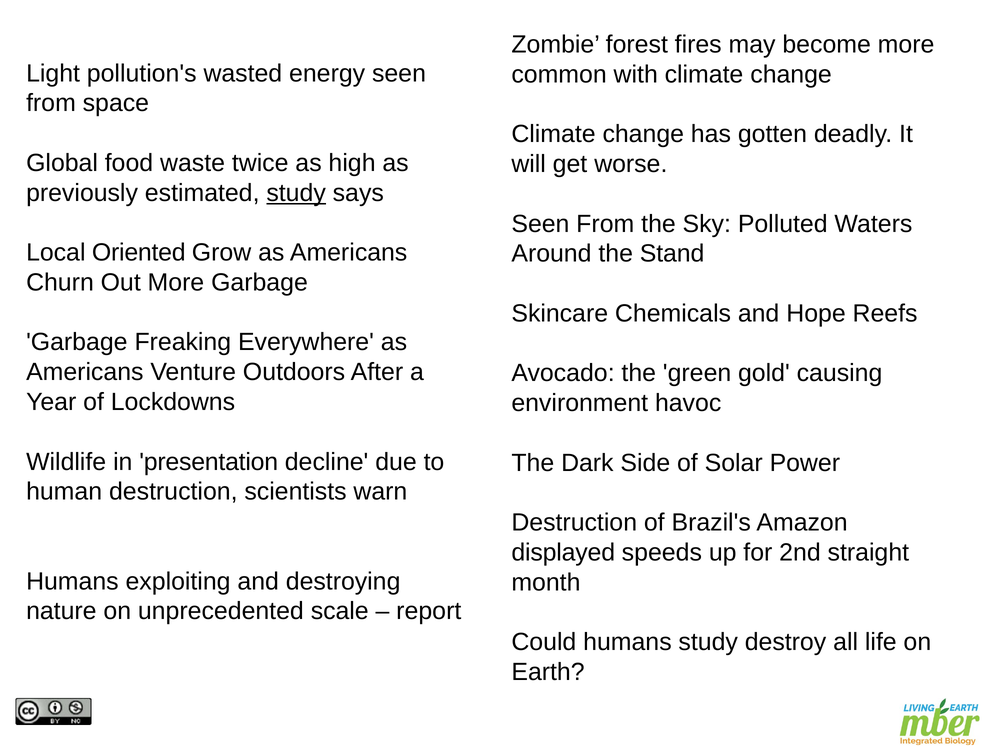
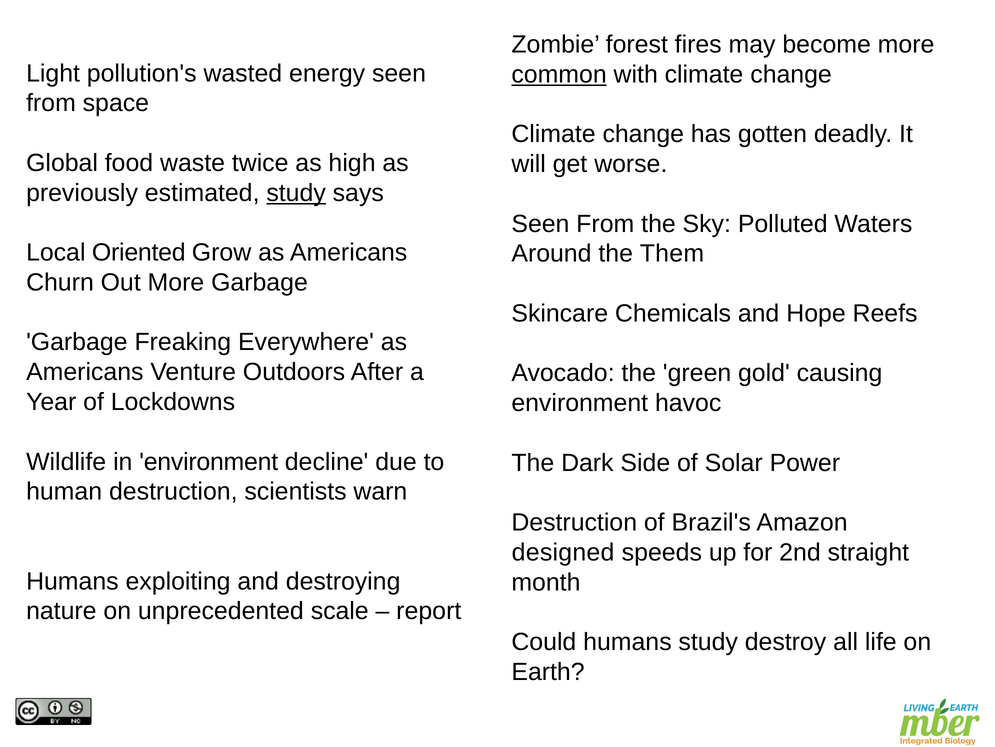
common underline: none -> present (559, 74)
Stand: Stand -> Them (672, 253)
in presentation: presentation -> environment (209, 461)
displayed: displayed -> designed (563, 552)
